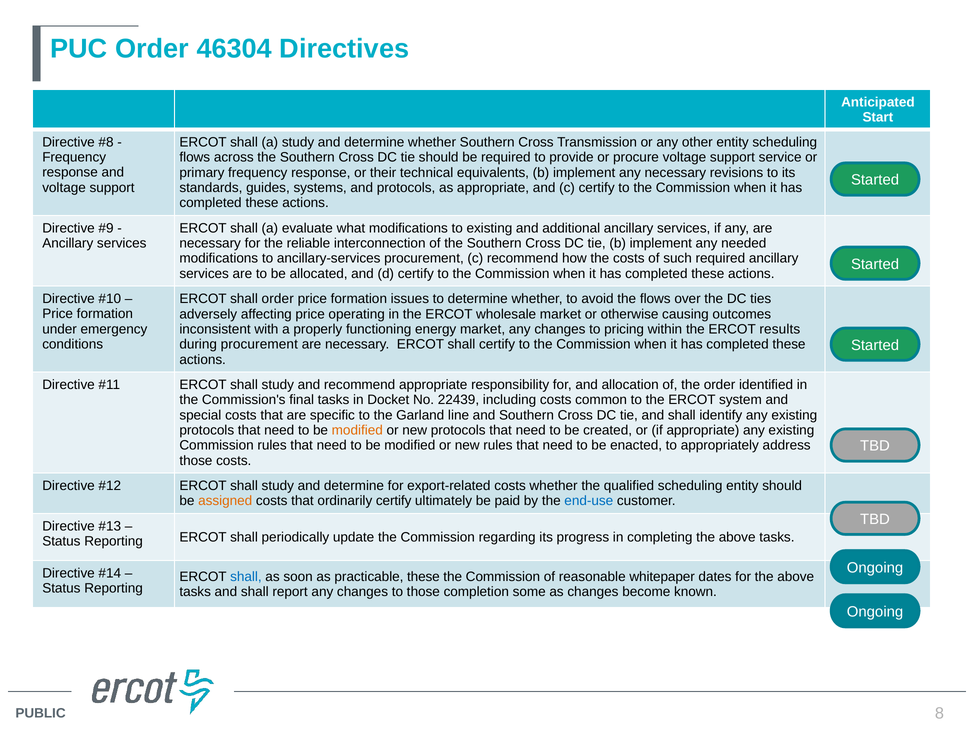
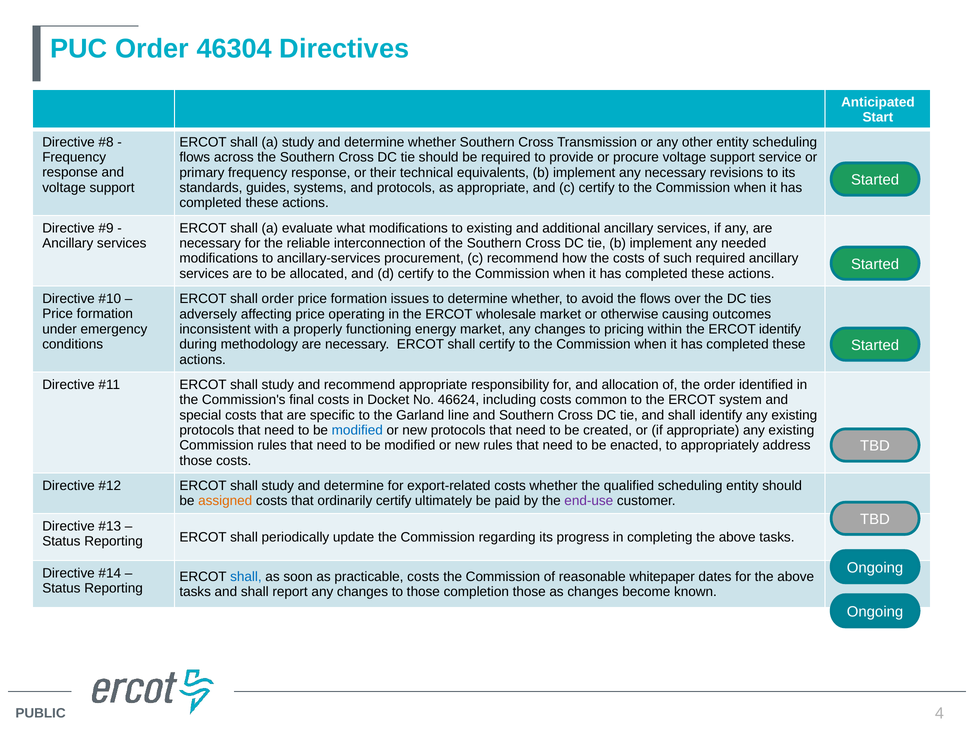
ERCOT results: results -> identify (780, 329)
during procurement: procurement -> methodology (259, 344)
final tasks: tasks -> costs (334, 400)
22439: 22439 -> 46624 (458, 400)
modified colour: orange -> blue (357, 430)
end-use colour: blue -> purple (589, 501)
practicable these: these -> costs (423, 577)
completion some: some -> those (529, 592)
8: 8 -> 4 (939, 713)
